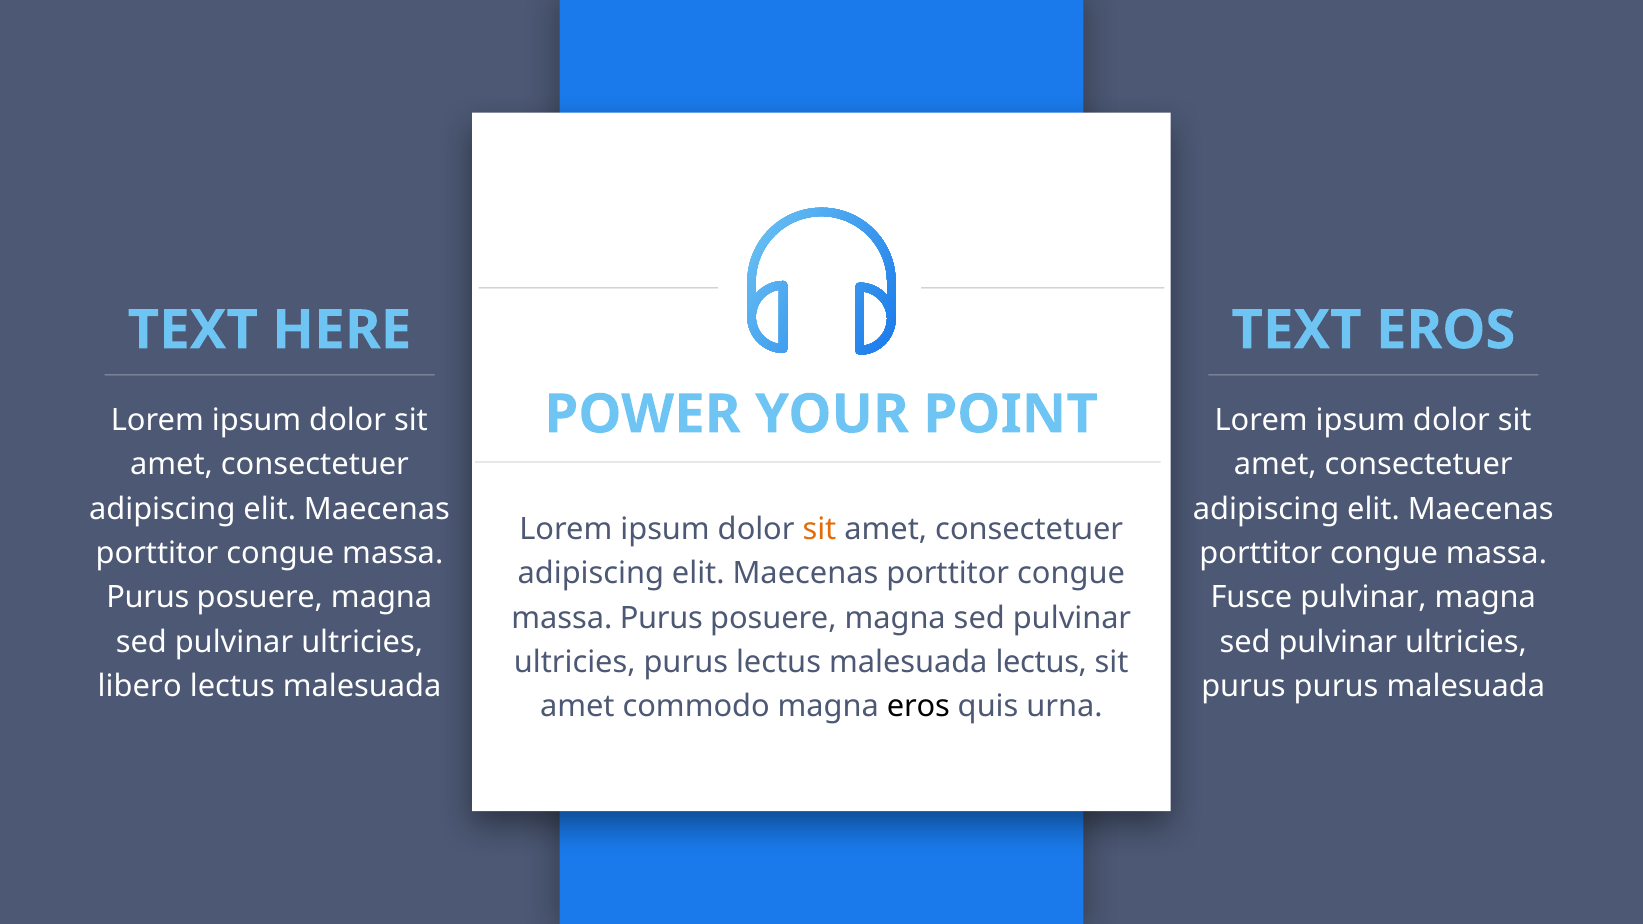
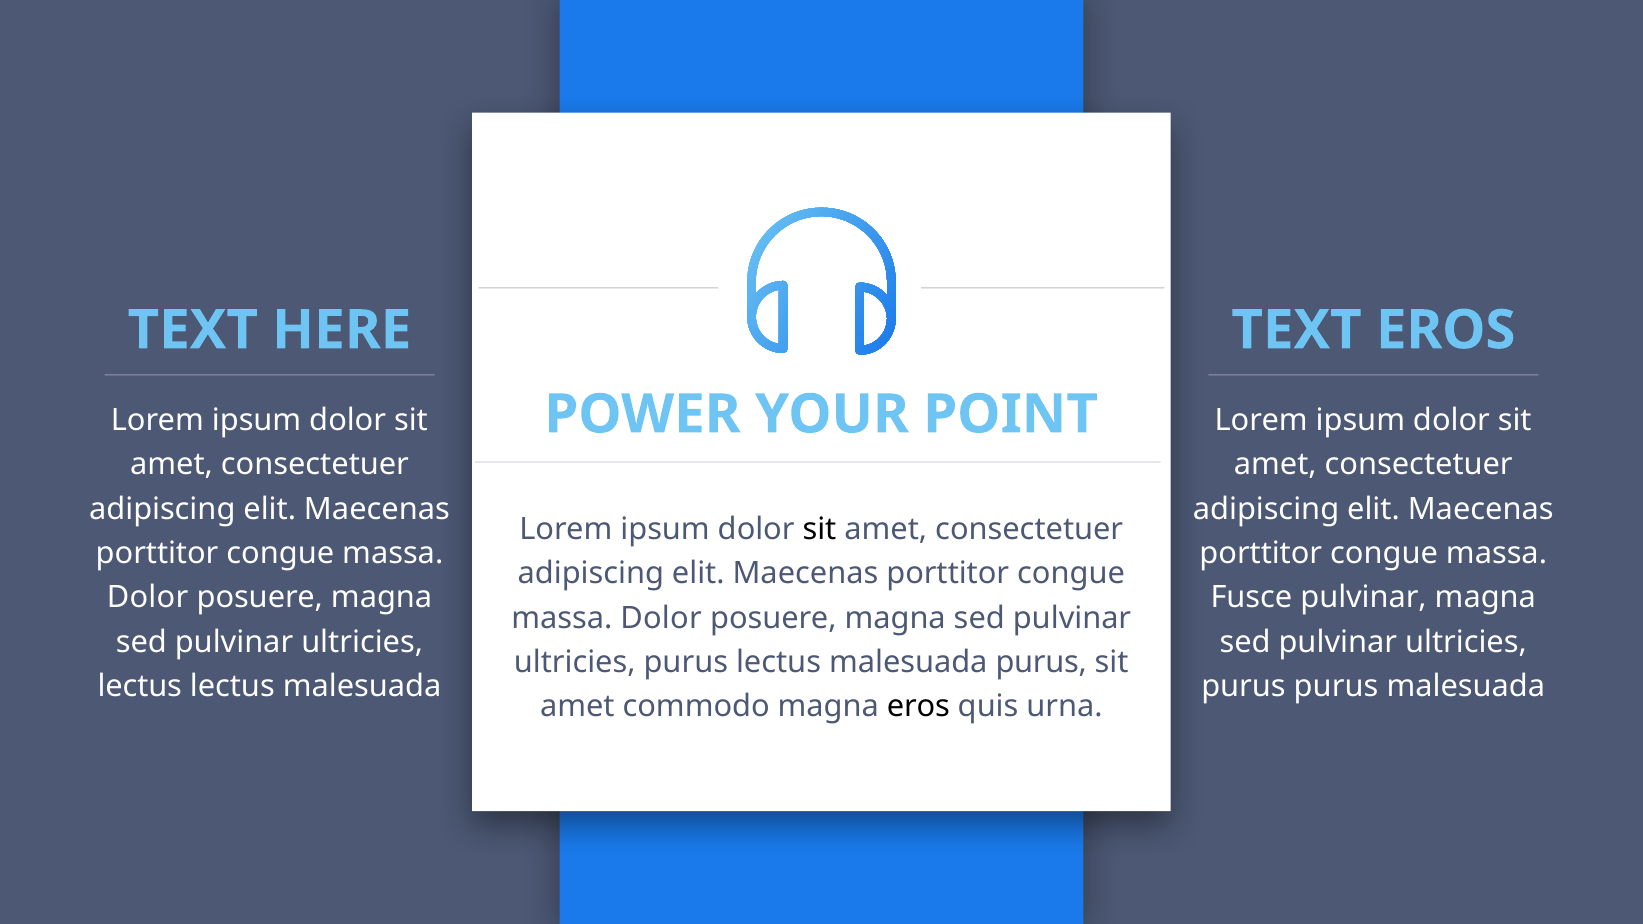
sit colour: orange -> black (819, 530)
Purus: Purus -> Dolor (148, 598)
Purus: Purus -> Dolor (661, 618)
malesuada lectus: lectus -> purus (1041, 663)
libero: libero -> lectus (140, 687)
